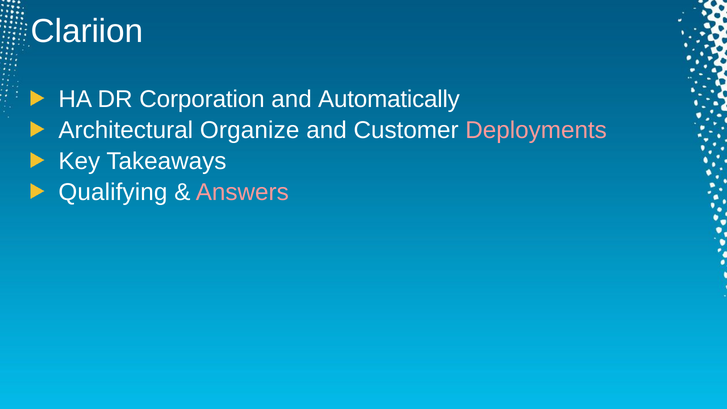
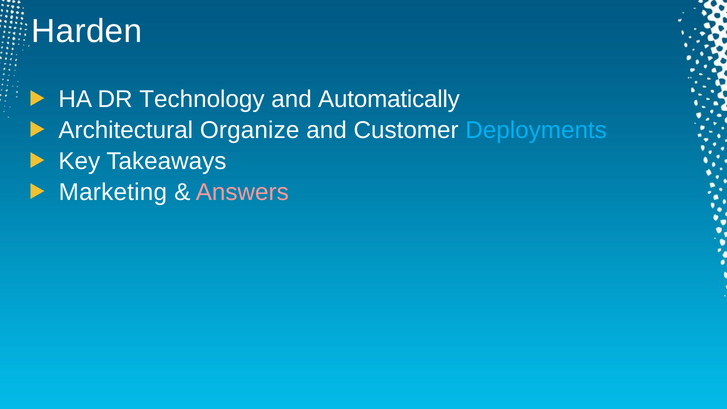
Clariion: Clariion -> Harden (87, 31)
Corporation: Corporation -> Technology (202, 99)
Deployments colour: pink -> light blue (536, 130)
Qualifying: Qualifying -> Marketing (113, 192)
